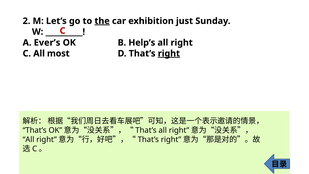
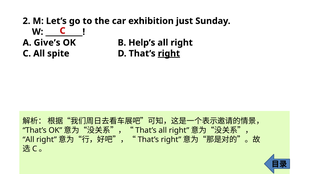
the underline: present -> none (102, 21)
Ever’s: Ever’s -> Give’s (47, 43)
most: most -> spite (58, 53)
